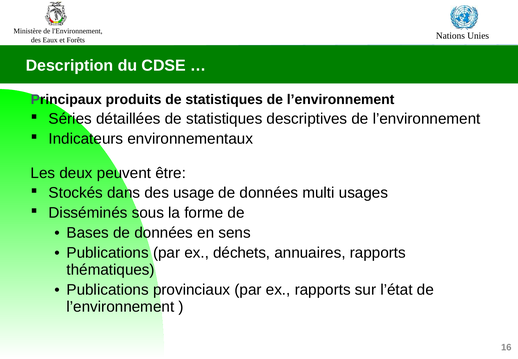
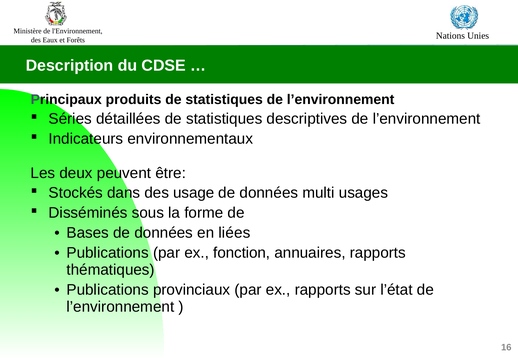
sens: sens -> liées (234, 233)
déchets: déchets -> fonction (242, 253)
